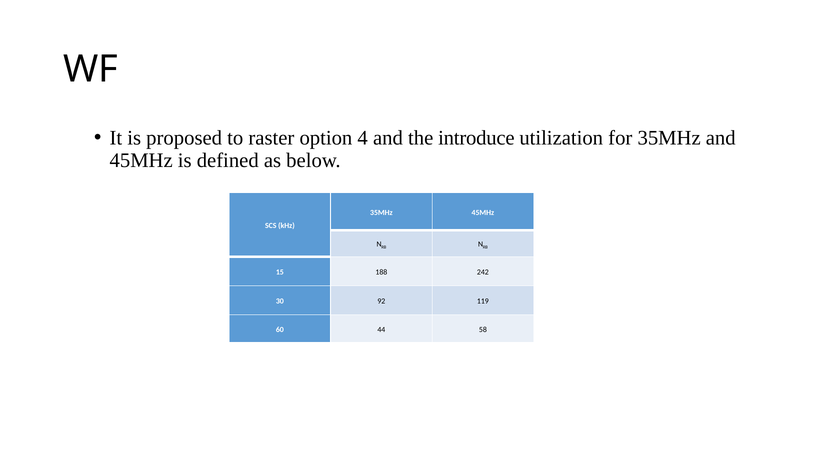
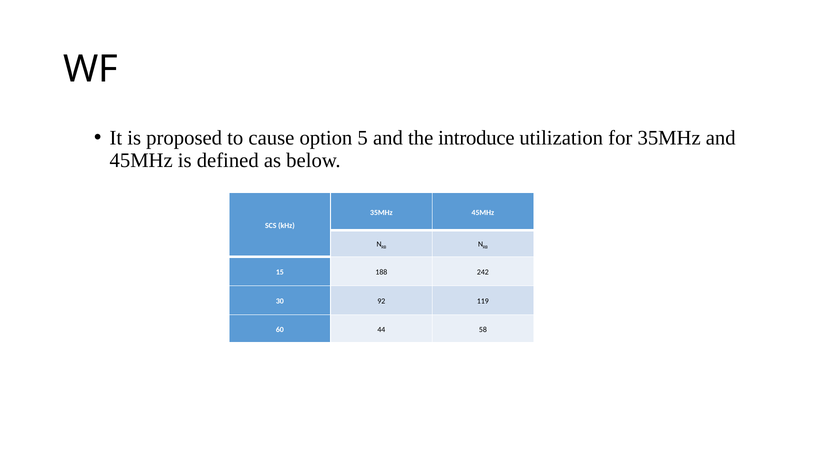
raster: raster -> cause (271, 138)
4: 4 -> 5 (363, 138)
